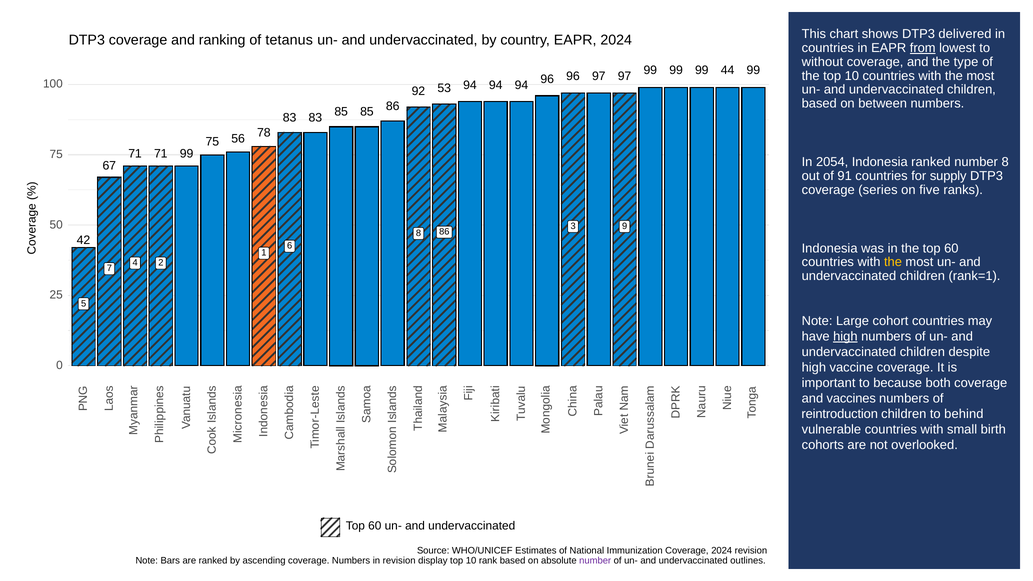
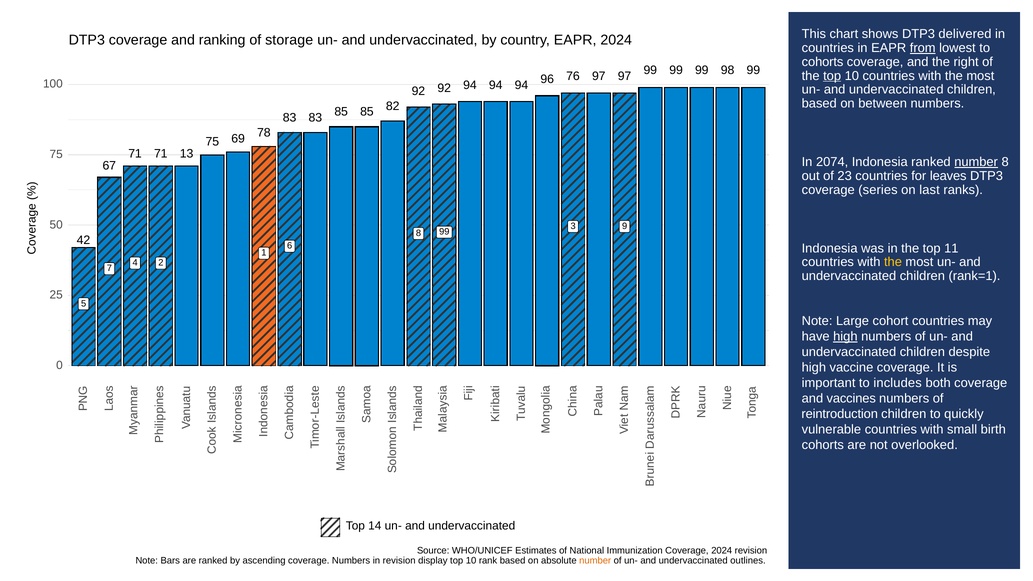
tetanus: tetanus -> storage (289, 40)
without: without -> cohorts (823, 62)
type: type -> right (966, 62)
44: 44 -> 98 (728, 70)
top underline: none -> present (832, 76)
92 53: 53 -> 92 (444, 88)
96 96: 96 -> 76 (573, 76)
85 86: 86 -> 82 (393, 106)
56: 56 -> 69 (238, 139)
71 99: 99 -> 13 (187, 154)
2054: 2054 -> 2074 (832, 162)
number underline: none -> present (976, 162)
91: 91 -> 23 (845, 176)
supply: supply -> leaves (948, 176)
five: five -> last (929, 190)
8 86: 86 -> 99 (444, 232)
the top 60: 60 -> 11 (951, 248)
because: because -> includes (898, 383)
behind: behind -> quickly (964, 414)
60: 60 -> 14 (375, 526)
number colour: purple -> orange (595, 561)
